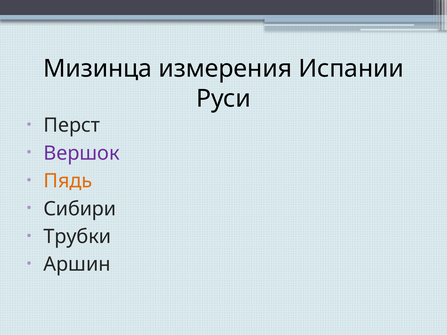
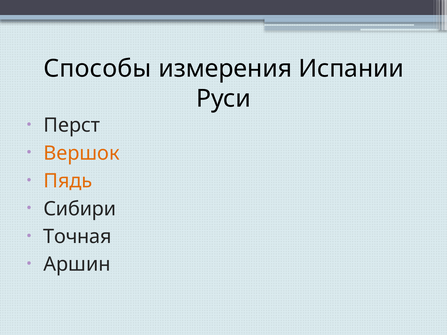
Мизинца: Мизинца -> Способы (97, 69)
Вершок colour: purple -> orange (82, 153)
Трубки: Трубки -> Точная (77, 237)
